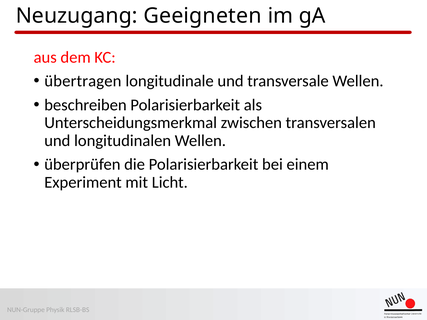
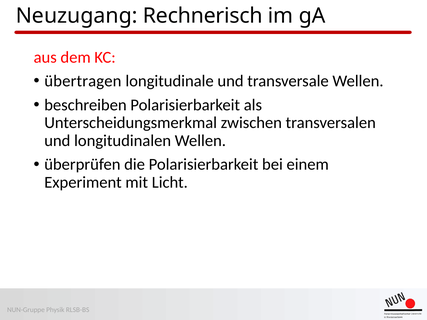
Geeigneten: Geeigneten -> Rechnerisch (203, 16)
